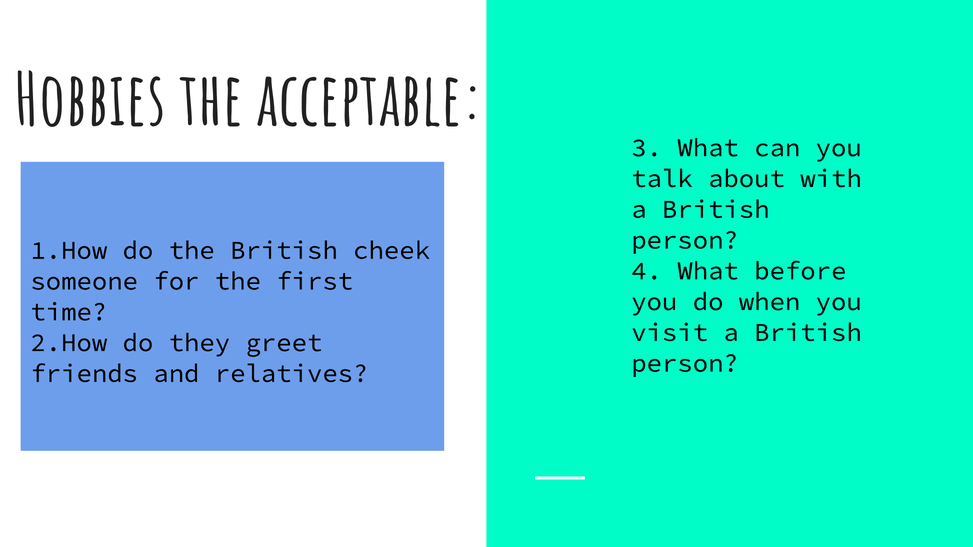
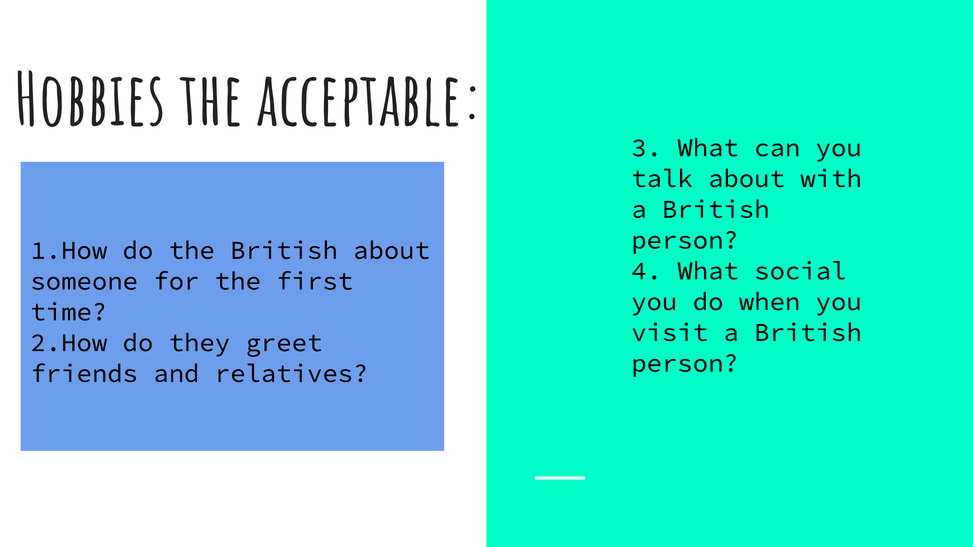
British cheek: cheek -> about (392, 250)
before: before -> social (800, 271)
